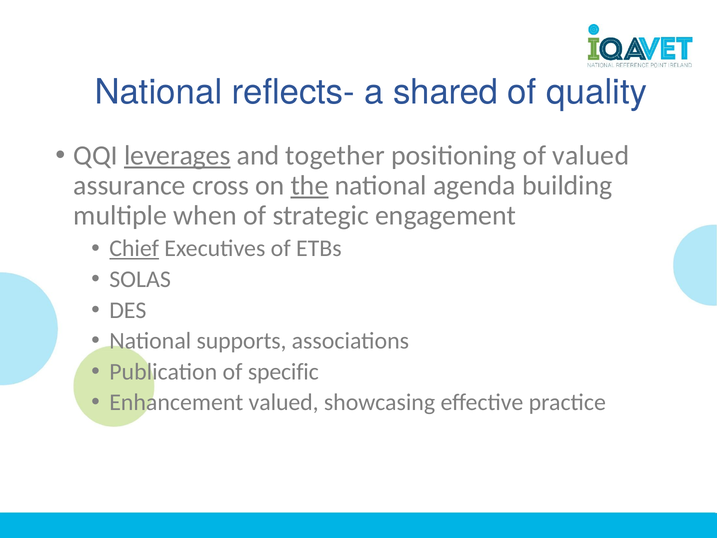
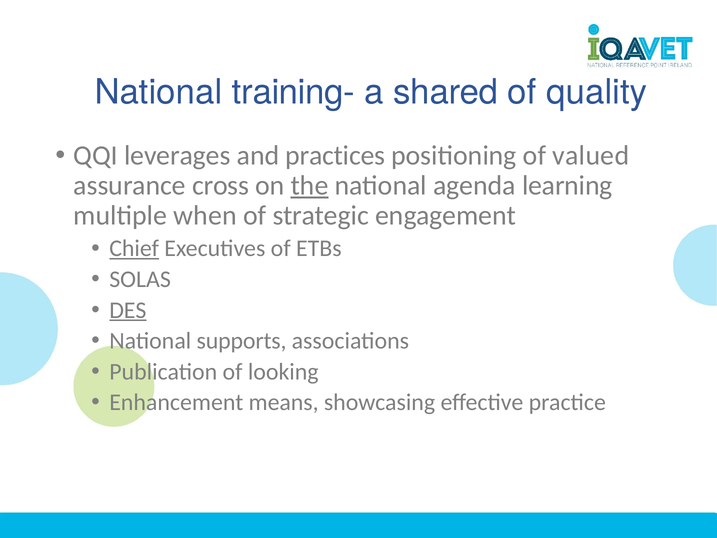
reflects-: reflects- -> training- (293, 92)
leverages underline: present -> none (177, 155)
together: together -> practices (335, 155)
building: building -> learning (567, 185)
DES underline: none -> present (128, 310)
specific: specific -> looking (283, 372)
Enhancement valued: valued -> means (284, 402)
